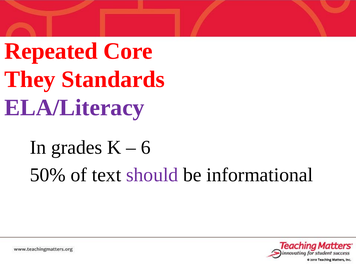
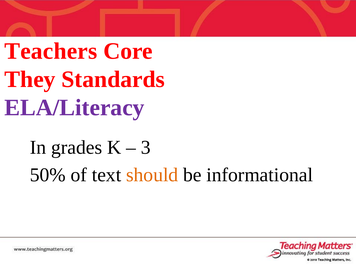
Repeated: Repeated -> Teachers (51, 51)
6: 6 -> 3 (146, 148)
should colour: purple -> orange (152, 175)
